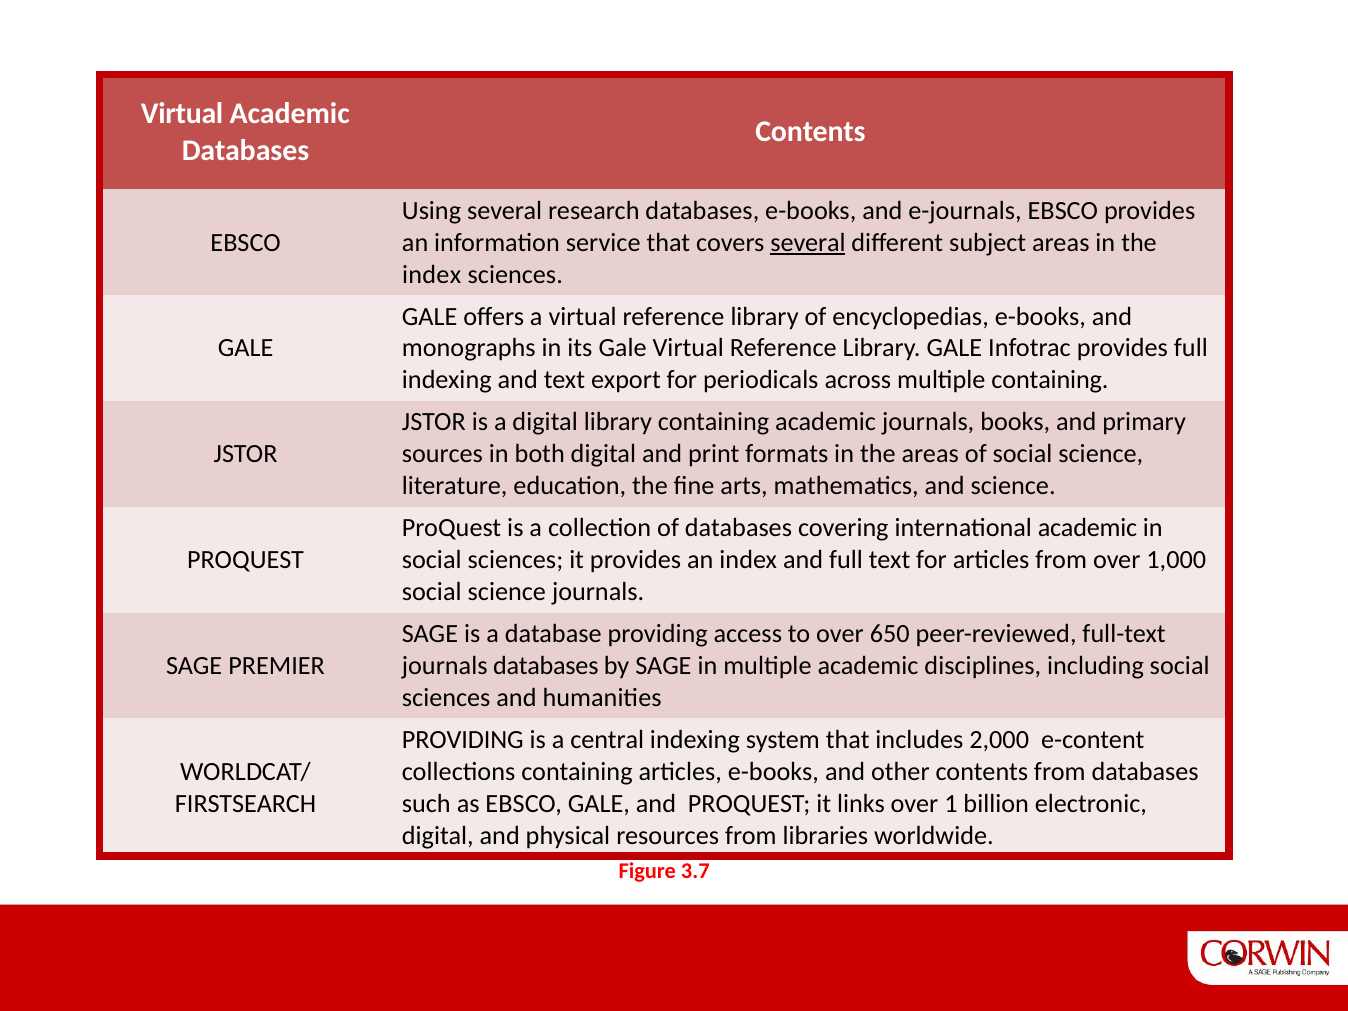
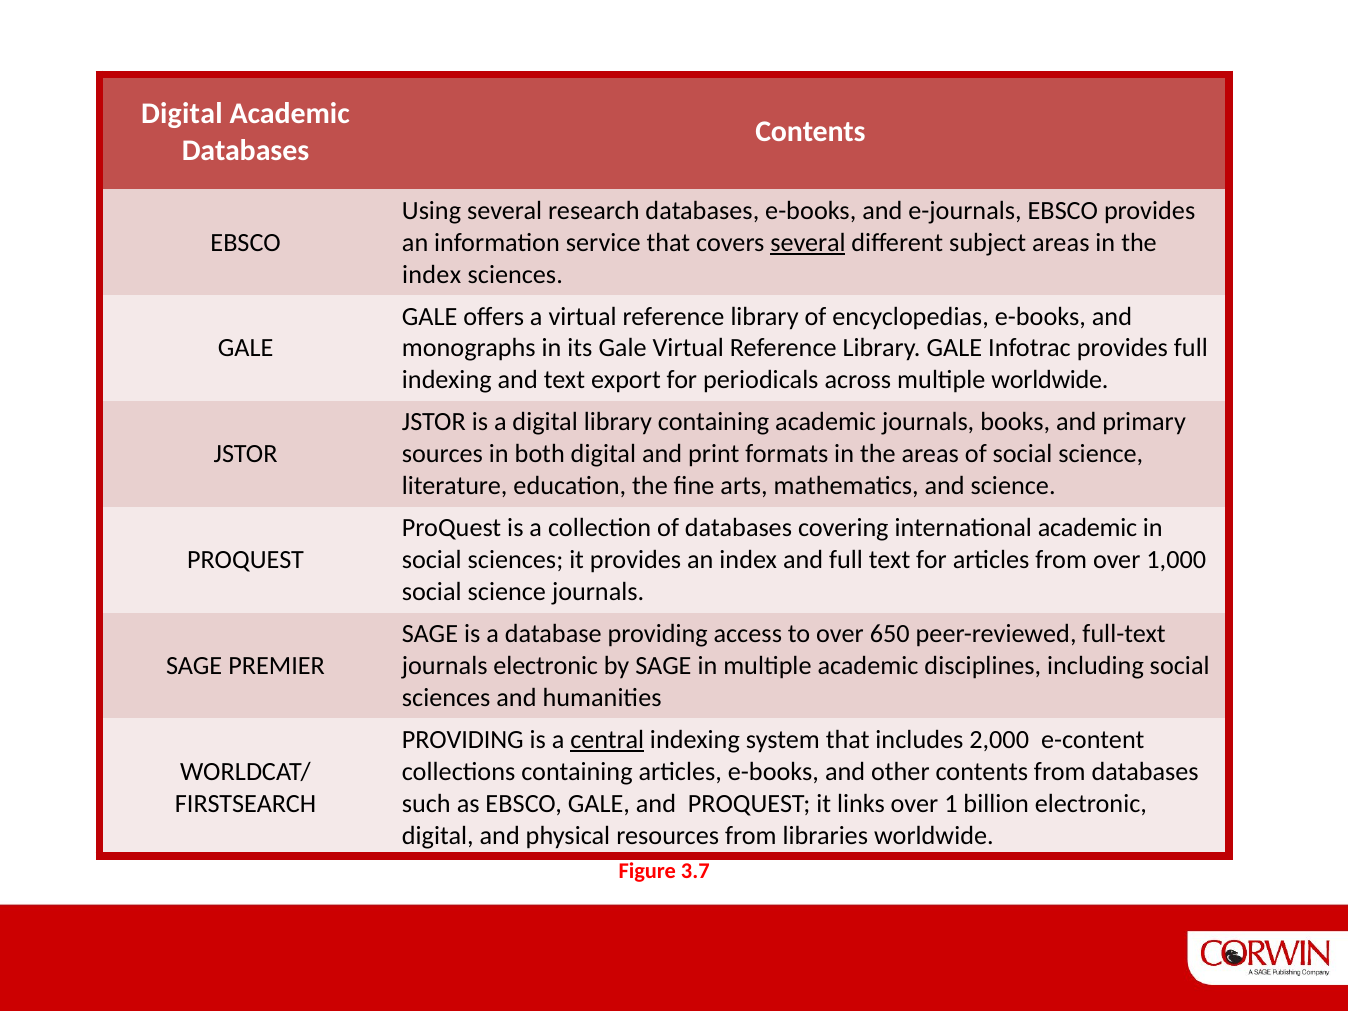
Virtual: Virtual -> Digital (182, 114)
multiple containing: containing -> worldwide (1050, 380)
journals databases: databases -> electronic (546, 666)
central underline: none -> present (607, 740)
